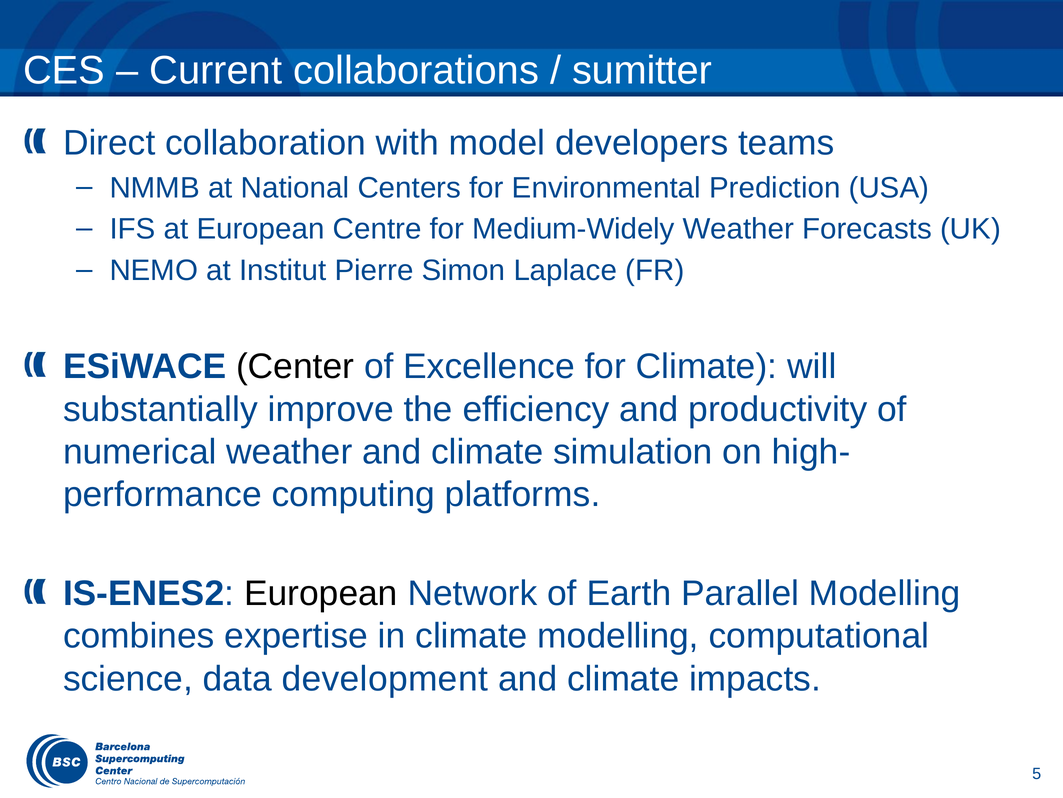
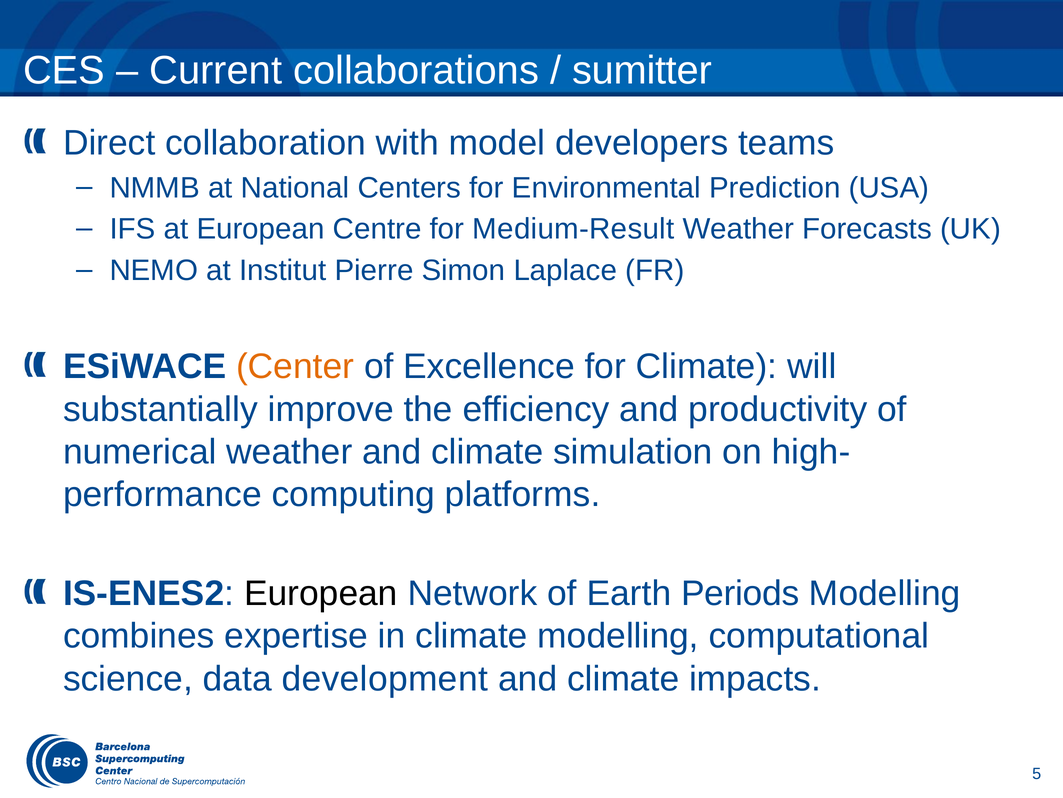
Medium-Widely: Medium-Widely -> Medium-Result (573, 229)
Center colour: black -> orange (295, 366)
Parallel: Parallel -> Periods (740, 593)
